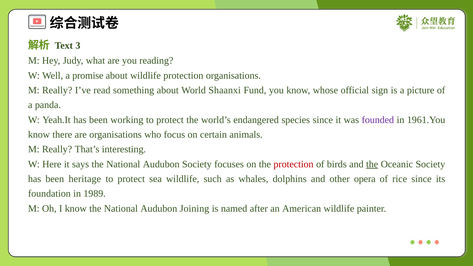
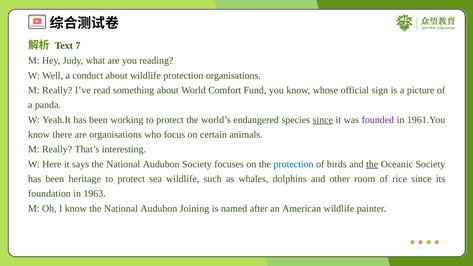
3: 3 -> 7 (78, 46)
promise: promise -> conduct (88, 75)
Shaanxi: Shaanxi -> Comfort (225, 90)
since underline: none -> present (323, 120)
protection colour: red -> blue (294, 164)
opera: opera -> room (365, 179)
1989: 1989 -> 1963 (95, 194)
